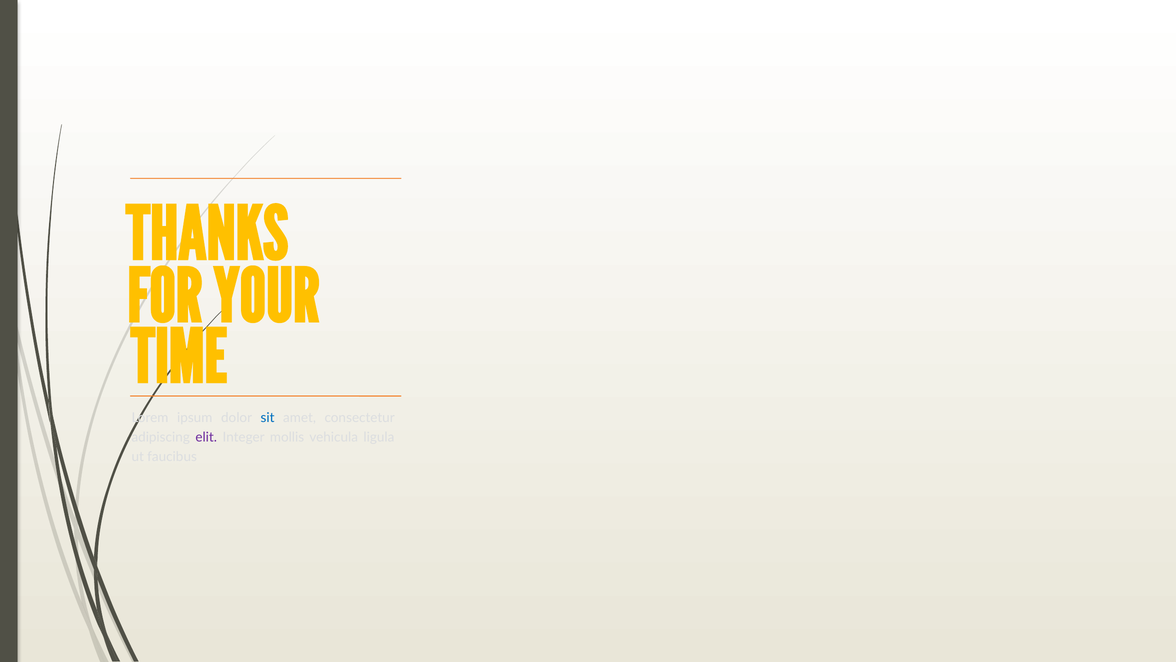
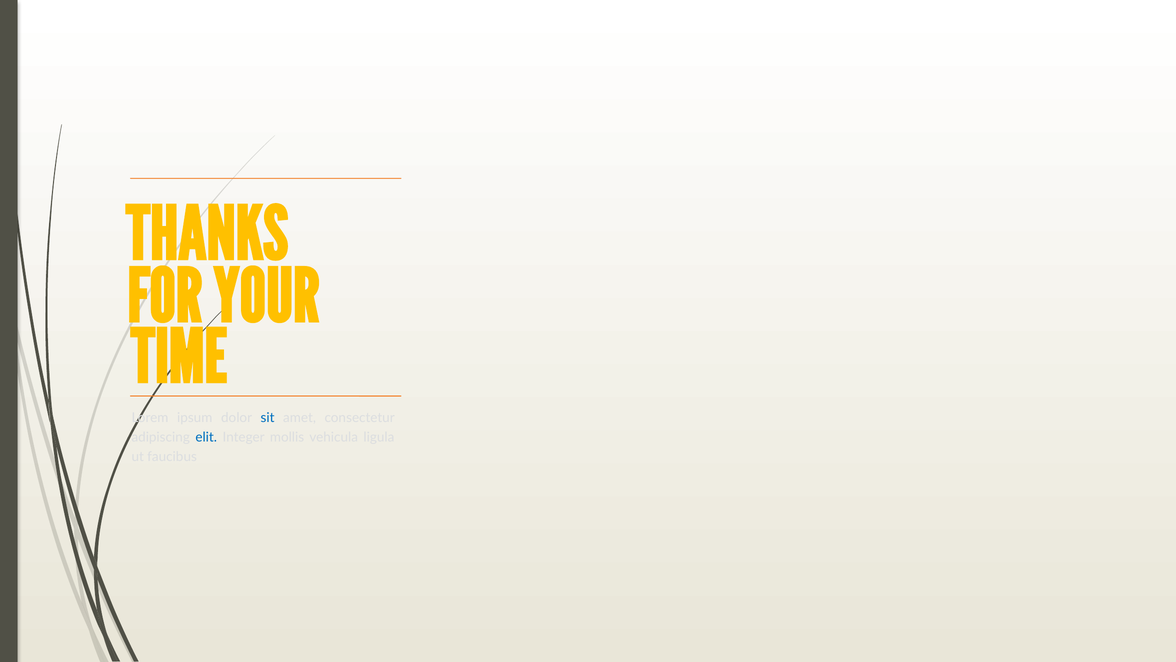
elit colour: purple -> blue (206, 437)
